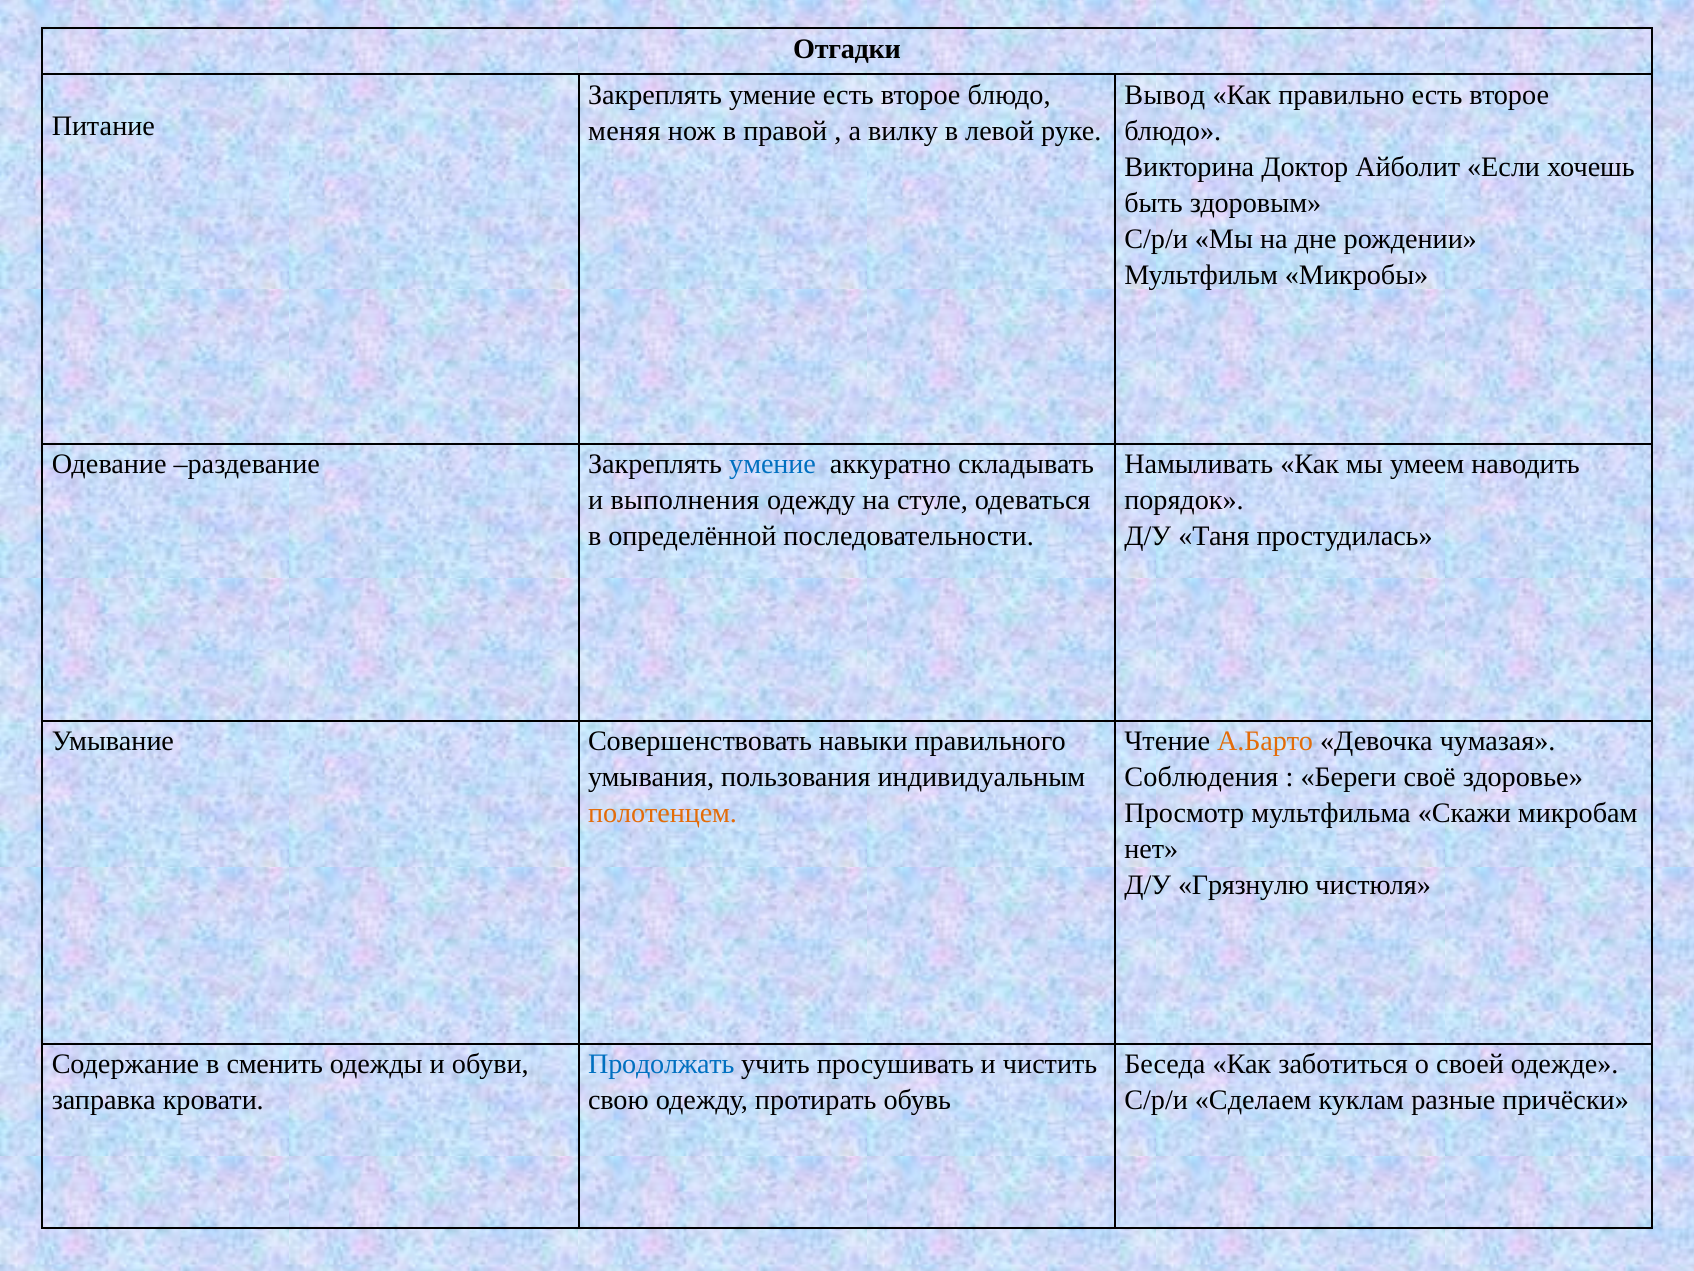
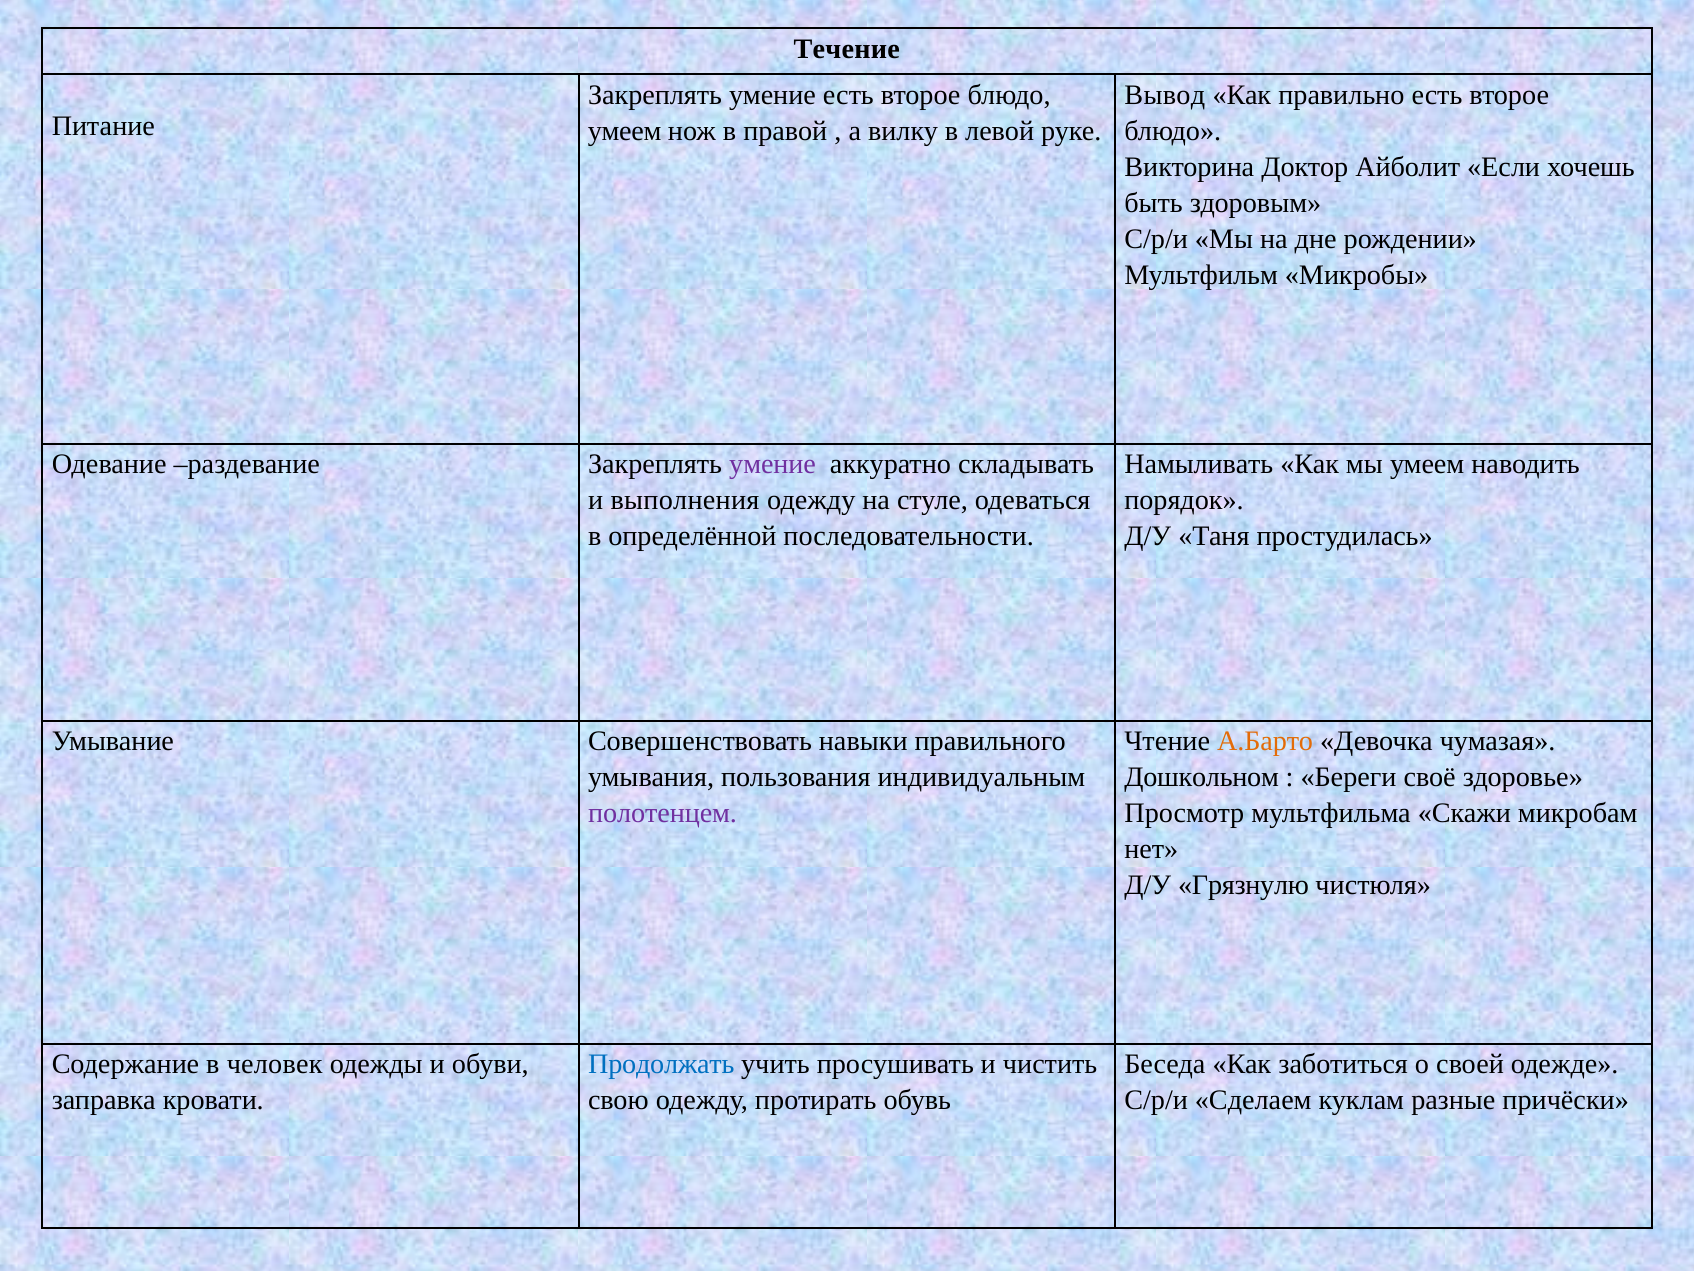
Отгадки: Отгадки -> Течение (847, 49)
меняя: меняя -> умеем (625, 131)
умение colour: blue -> purple (773, 464)
Соблюдения: Соблюдения -> Дошкольном (1202, 777)
полотенцем colour: orange -> purple (663, 813)
сменить: сменить -> человек (275, 1064)
